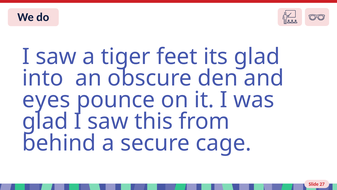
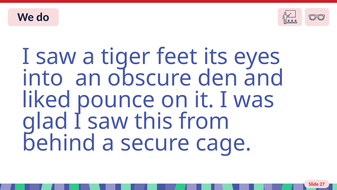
its glad: glad -> eyes (257, 56)
eyes: eyes -> liked (47, 100)
